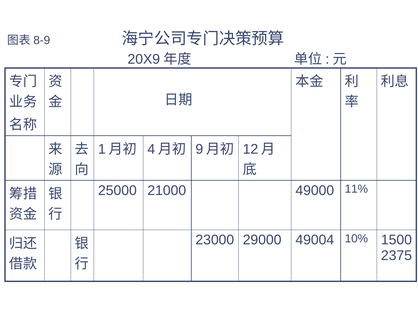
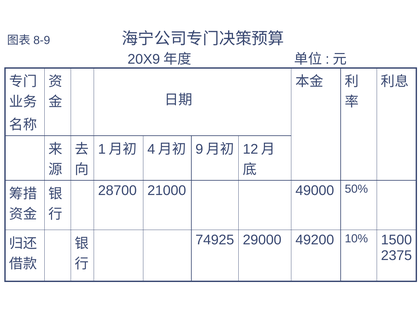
25000: 25000 -> 28700 (117, 190)
11%: 11% -> 50% (356, 189)
23000: 23000 -> 74925 (215, 240)
49004: 49004 -> 49200 (315, 240)
